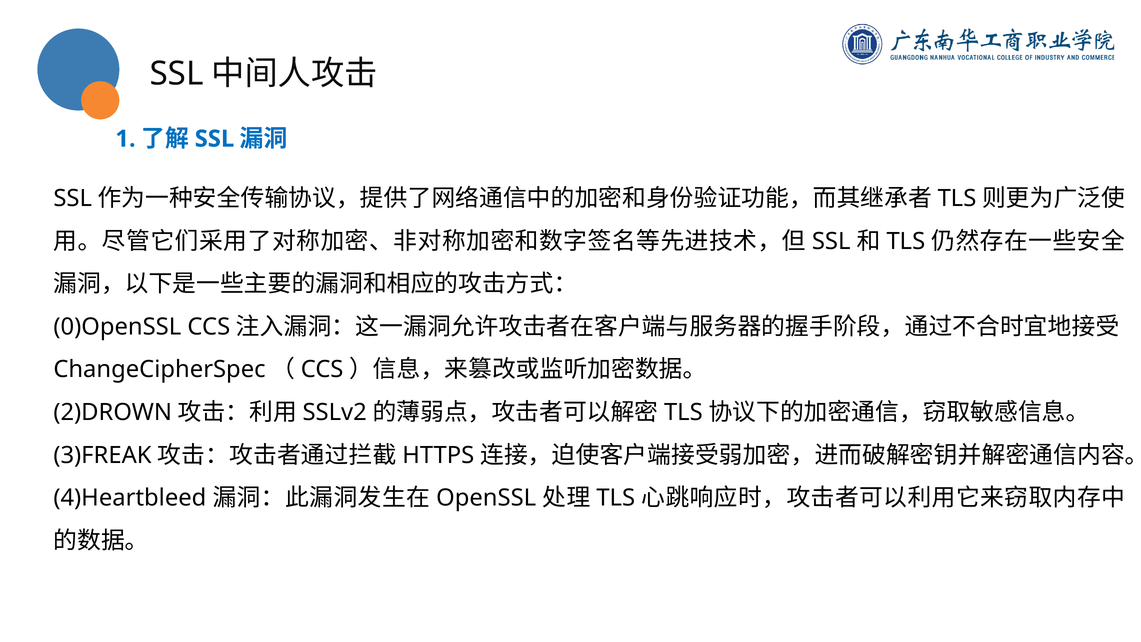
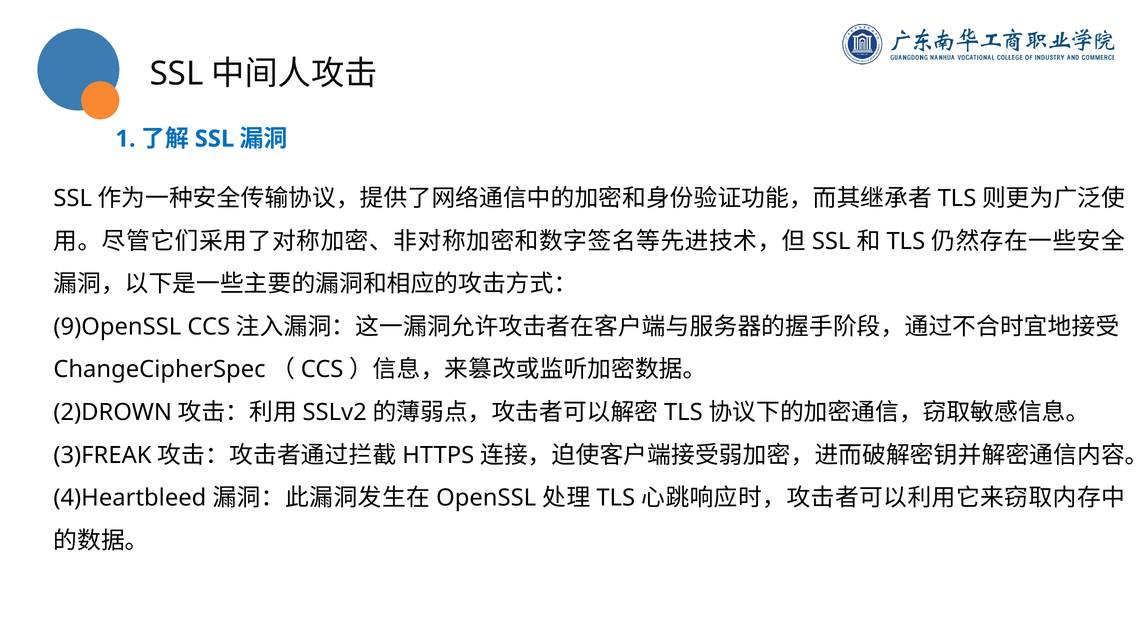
0)OpenSSL: 0)OpenSSL -> 9)OpenSSL (117, 327)
